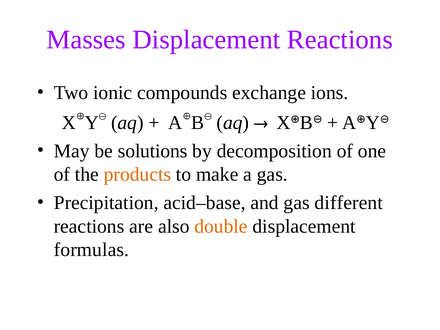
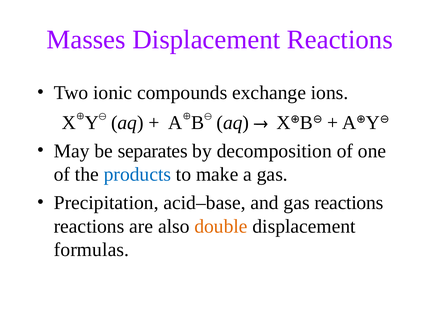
solutions: solutions -> separates (153, 151)
products colour: orange -> blue (137, 175)
gas different: different -> reactions (349, 203)
